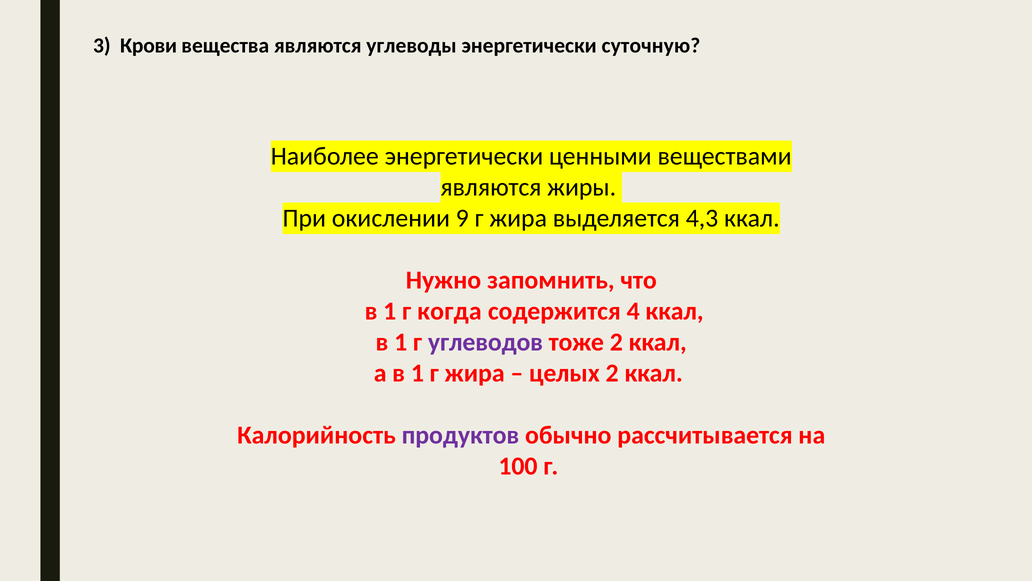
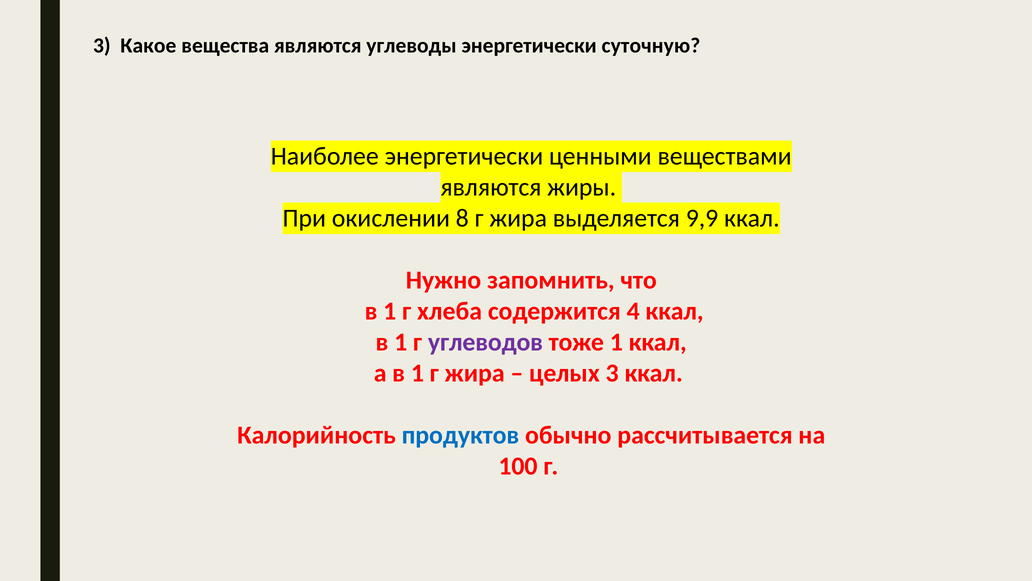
Крови: Крови -> Какое (148, 46)
9: 9 -> 8 (462, 218)
4,3: 4,3 -> 9,9 (702, 218)
когда: когда -> хлеба (450, 311)
тоже 2: 2 -> 1 (616, 342)
целых 2: 2 -> 3 (612, 373)
продуктов colour: purple -> blue (460, 435)
